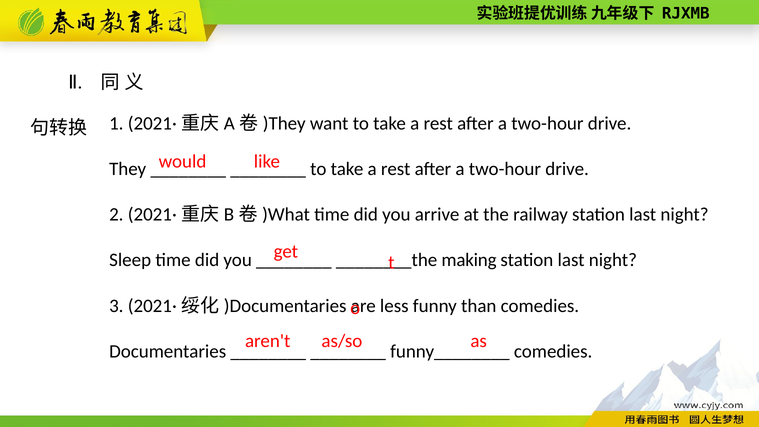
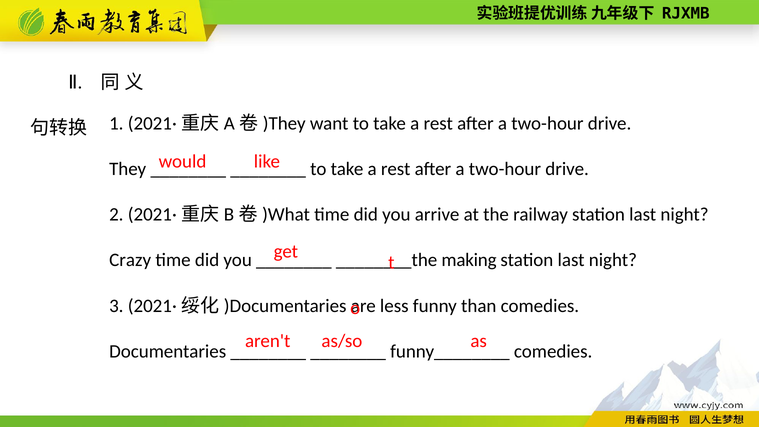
Sleep: Sleep -> Crazy (130, 260)
